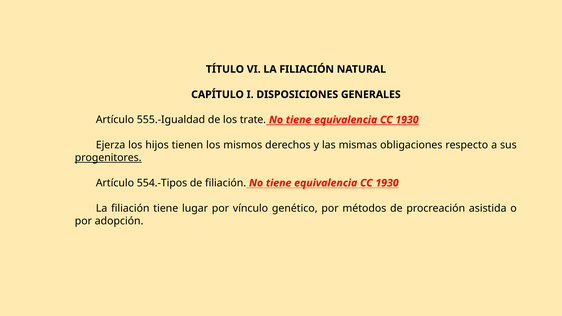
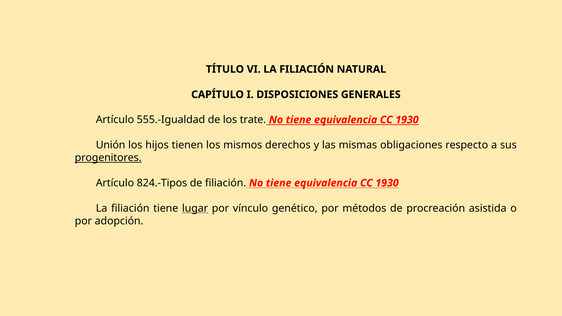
Ejerza: Ejerza -> Unión (111, 145)
554.-Tipos: 554.-Tipos -> 824.-Tipos (162, 183)
lugar underline: none -> present (195, 208)
